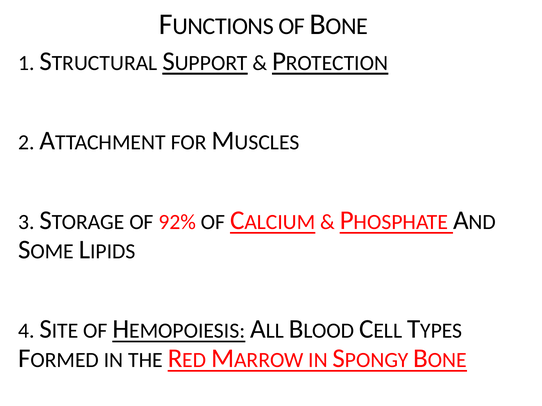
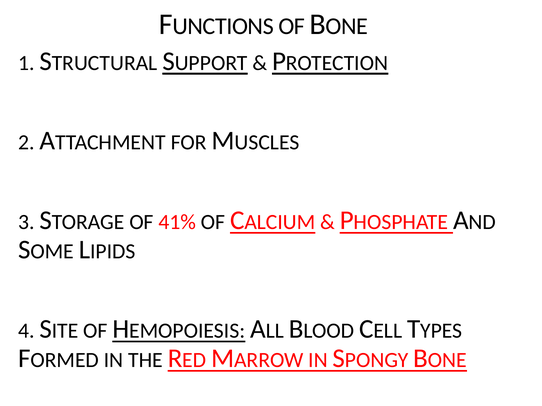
92%: 92% -> 41% (177, 222)
